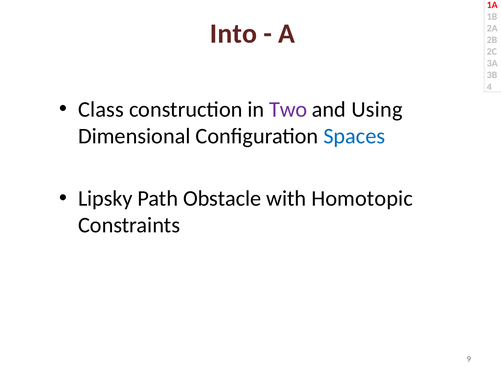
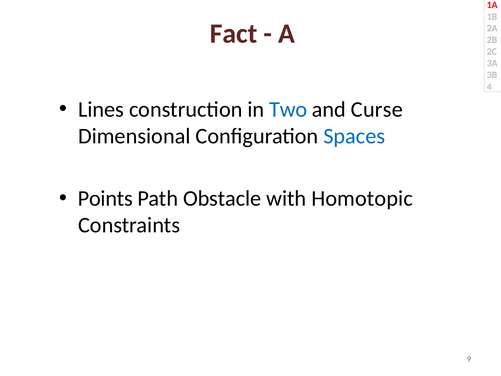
Into: Into -> Fact (234, 34)
Class: Class -> Lines (101, 109)
Two colour: purple -> blue (288, 109)
Using: Using -> Curse (377, 109)
Lipsky: Lipsky -> Points (105, 198)
